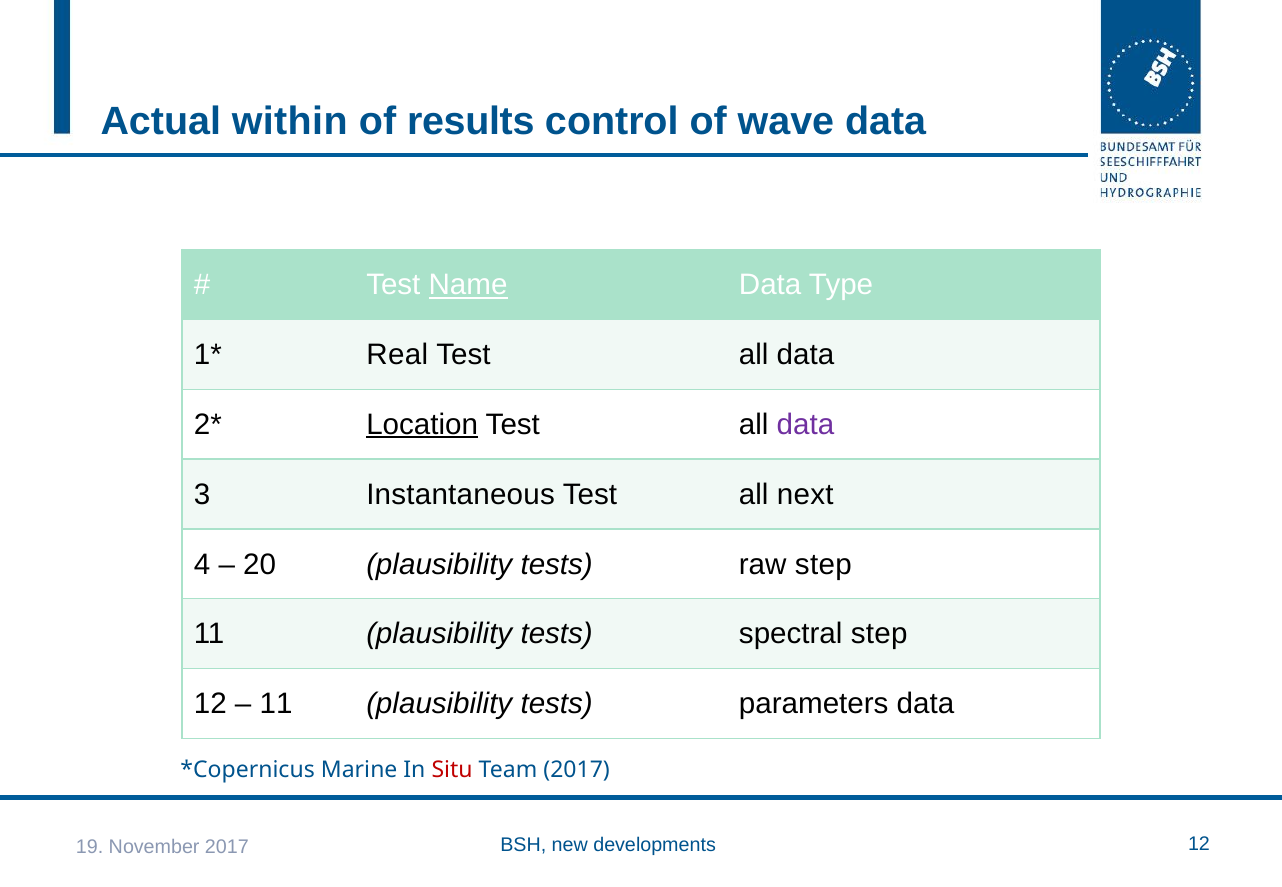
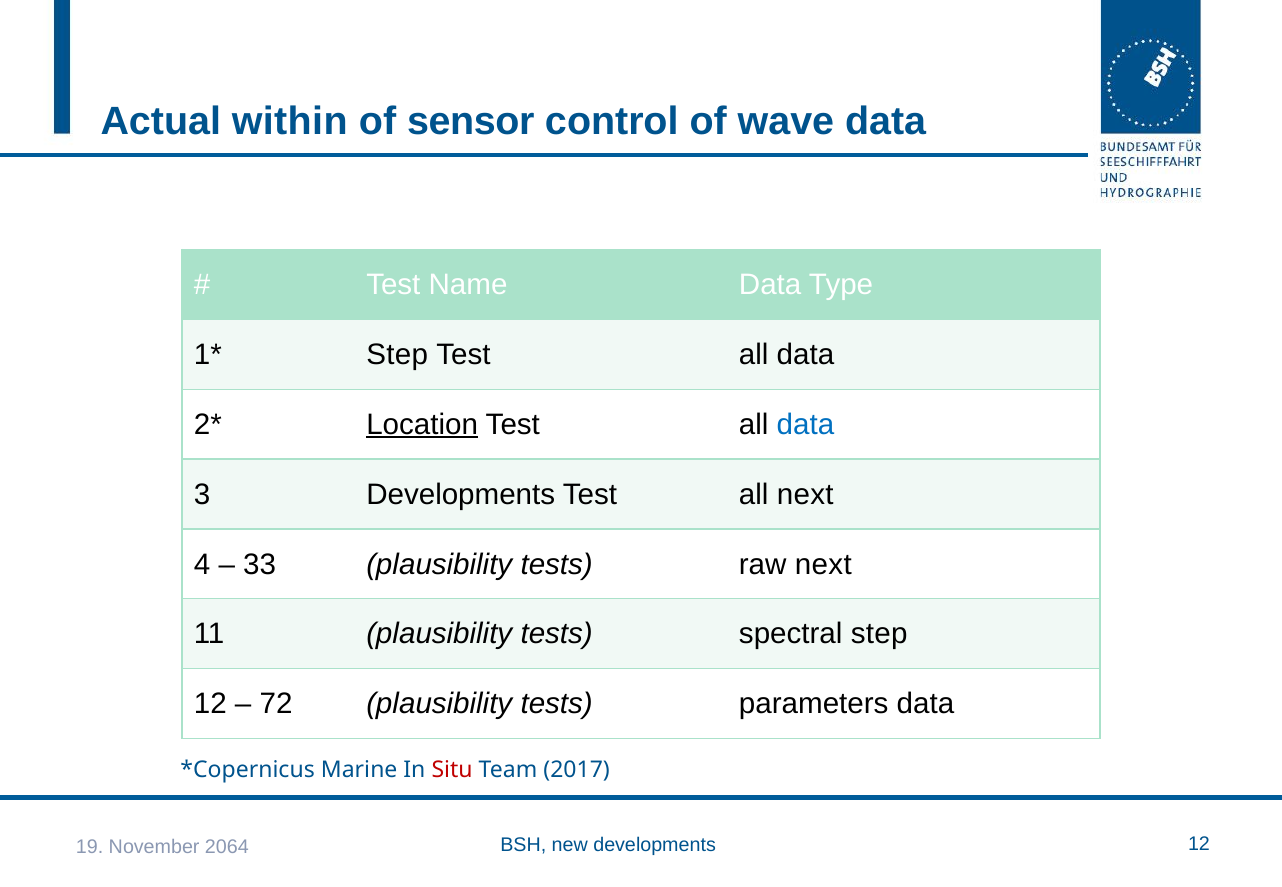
results: results -> sensor (471, 121)
Name underline: present -> none (468, 285)
Real: Real -> Step (397, 355)
data colour: purple -> blue (805, 425)
3 Instantaneous: Instantaneous -> Developments (461, 495)
20: 20 -> 33 (260, 565)
raw step: step -> next (823, 565)
11: 11 -> 72 (276, 704)
November 2017: 2017 -> 2064 (227, 848)
